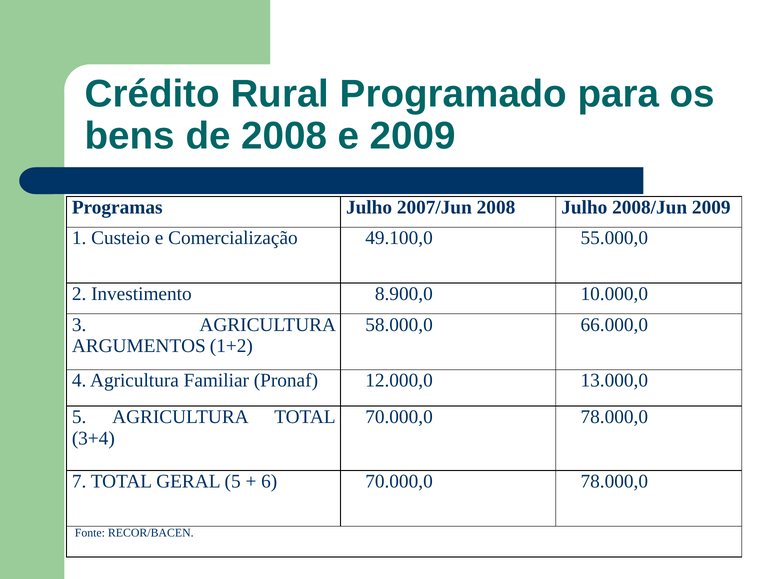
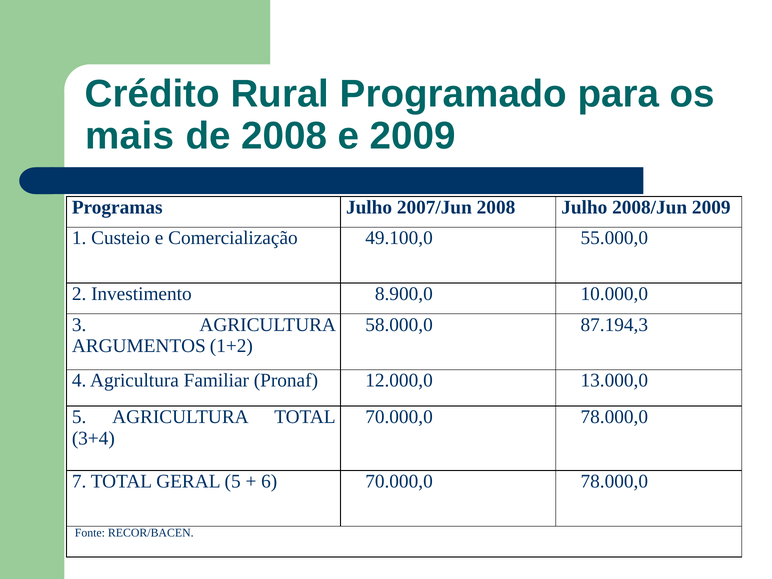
bens: bens -> mais (130, 136)
66.000,0: 66.000,0 -> 87.194,3 (614, 325)
